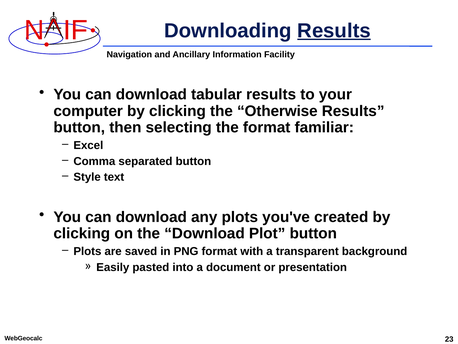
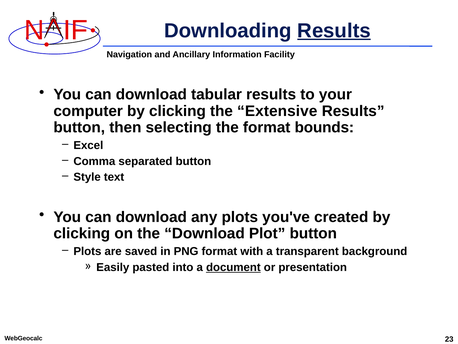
Otherwise: Otherwise -> Extensive (277, 111)
familiar: familiar -> bounds (324, 127)
document underline: none -> present (233, 267)
